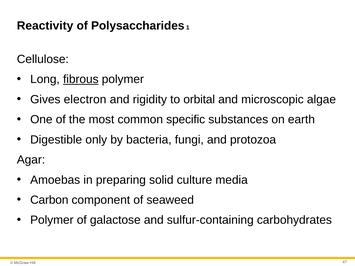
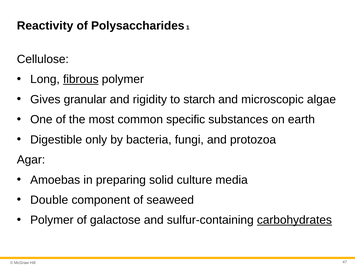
electron: electron -> granular (85, 100)
orbital: orbital -> starch (199, 100)
Carbon: Carbon -> Double (49, 200)
carbohydrates underline: none -> present (294, 220)
